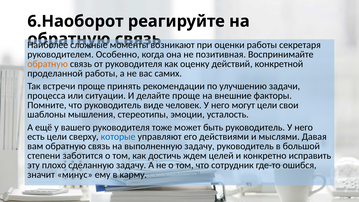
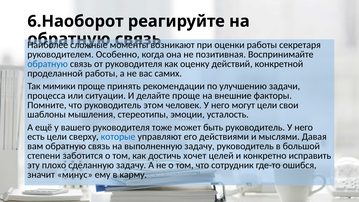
обратную colour: orange -> blue (48, 64)
встречи: встречи -> мимики (59, 86)
виде: виде -> этом (153, 105)
ждем: ждем -> хочет (195, 156)
